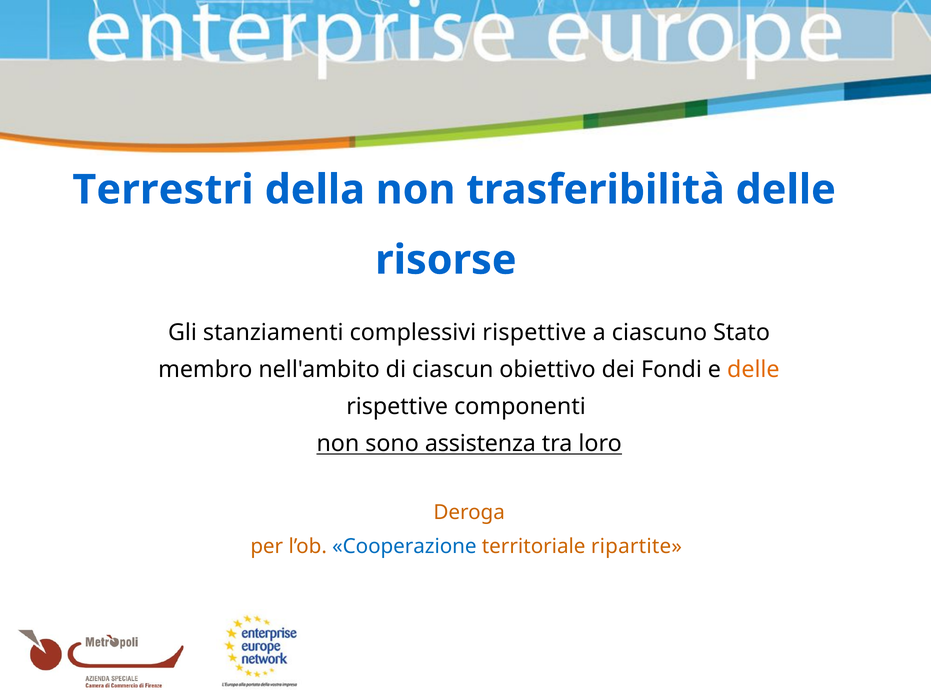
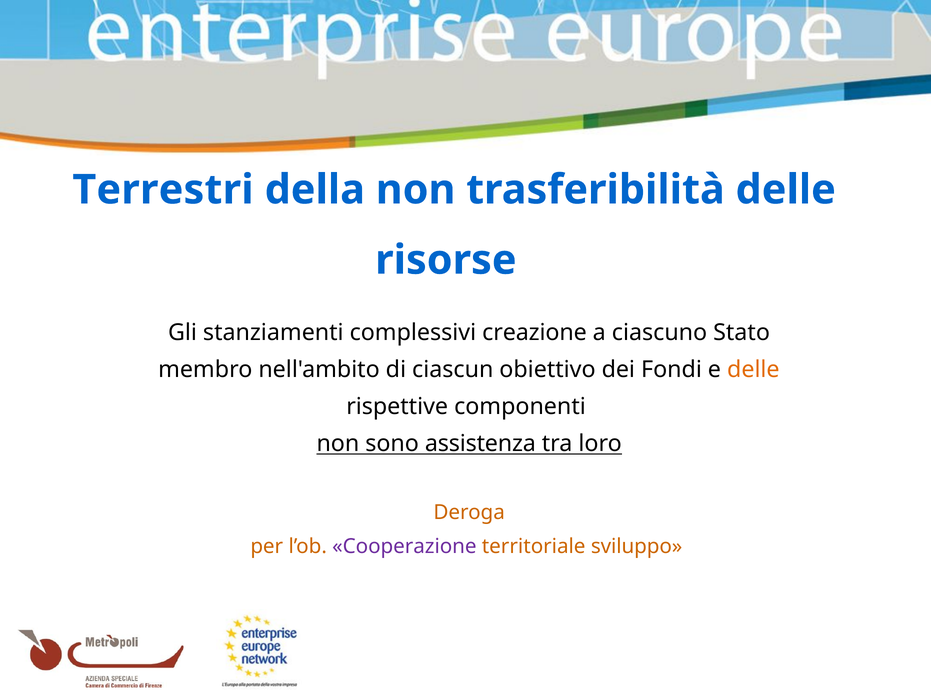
complessivi rispettive: rispettive -> creazione (535, 333)
Cooperazione colour: blue -> purple (404, 547)
ripartite: ripartite -> sviluppo (637, 547)
